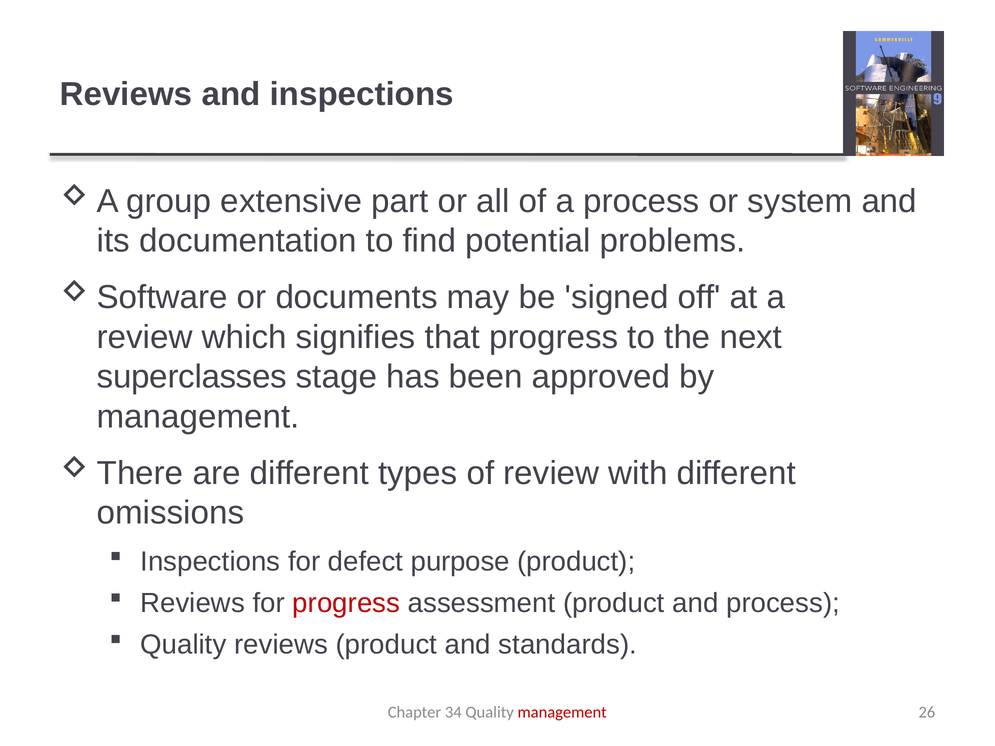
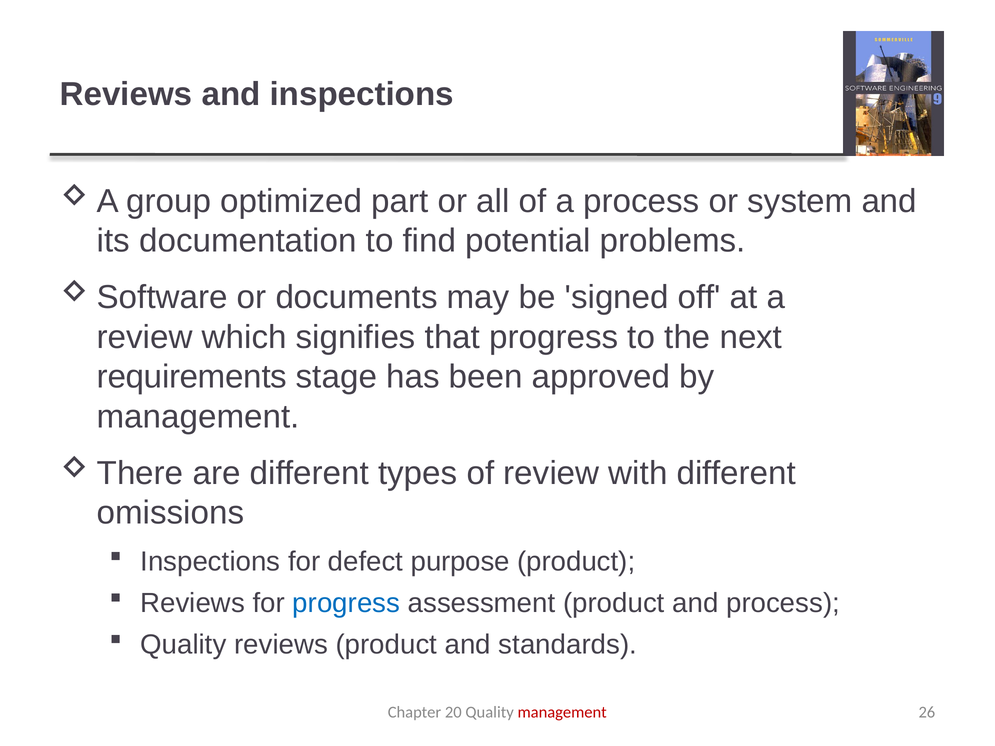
extensive: extensive -> optimized (291, 201)
superclasses: superclasses -> requirements (192, 377)
progress colour: red -> blue (346, 603)
34: 34 -> 20 (453, 712)
